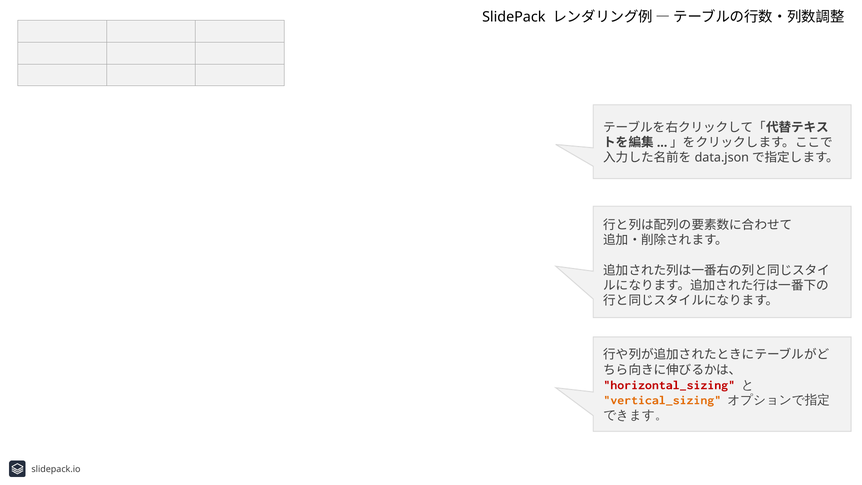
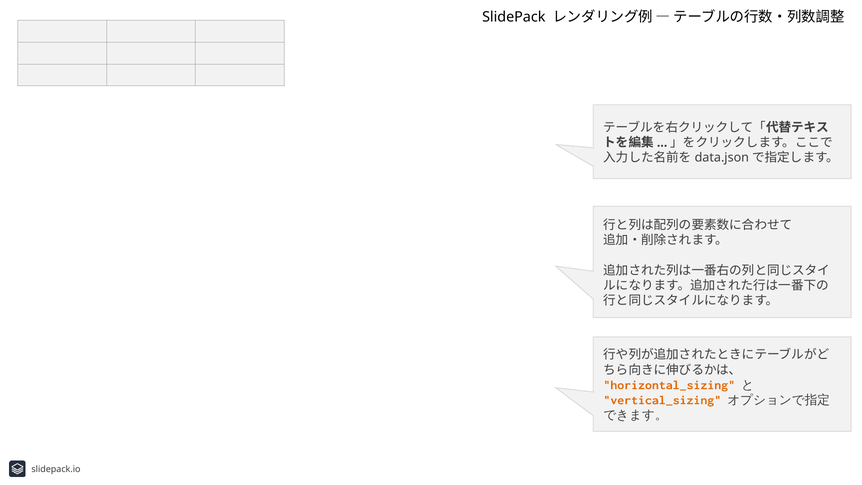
horizontal_sizing colour: red -> orange (669, 385)
